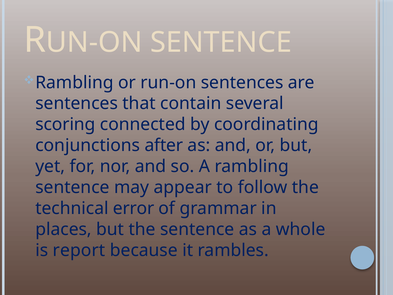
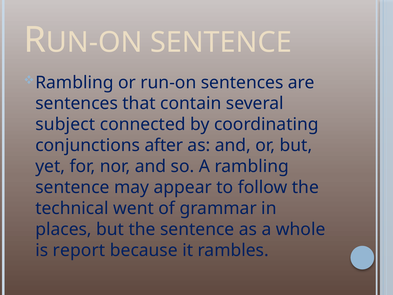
scoring: scoring -> subject (65, 124)
error: error -> went (134, 208)
